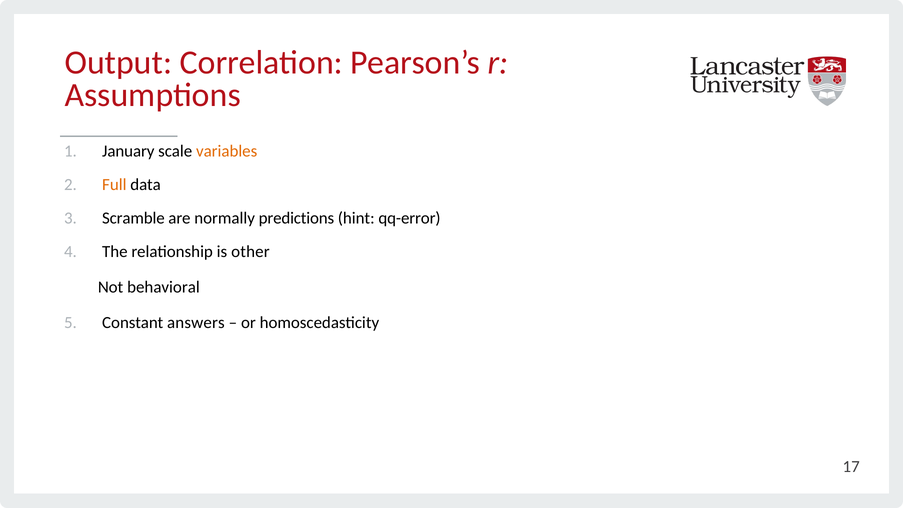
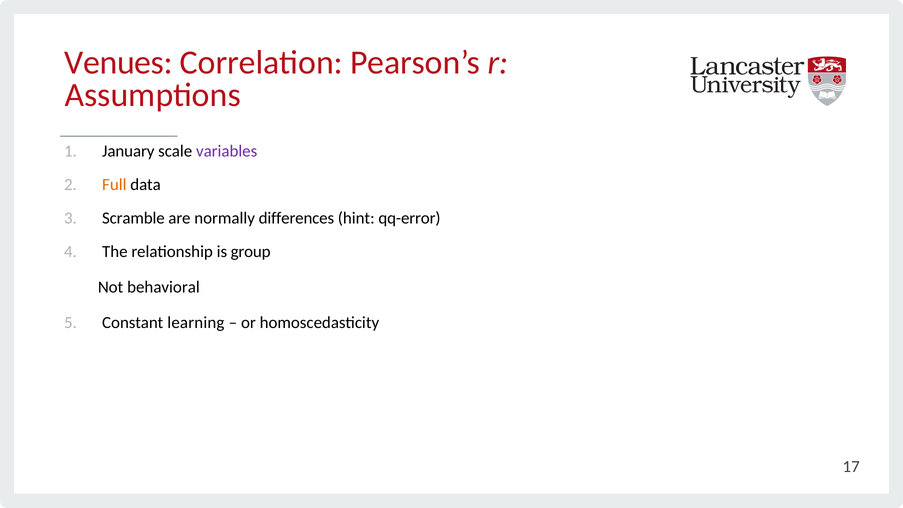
Output: Output -> Venues (119, 63)
variables colour: orange -> purple (227, 151)
predictions: predictions -> differences (296, 218)
other: other -> group (251, 251)
answers: answers -> learning (196, 322)
